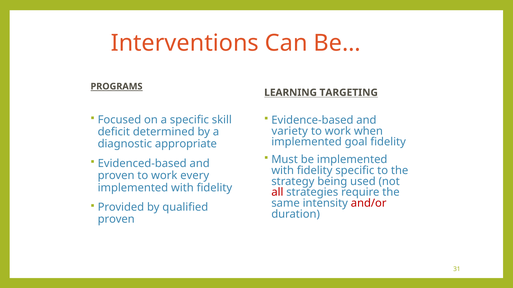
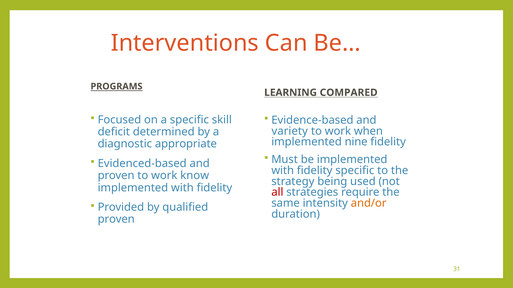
TARGETING: TARGETING -> COMPARED (349, 93)
goal: goal -> nine (356, 142)
every: every -> know (195, 176)
and/or colour: red -> orange (369, 203)
